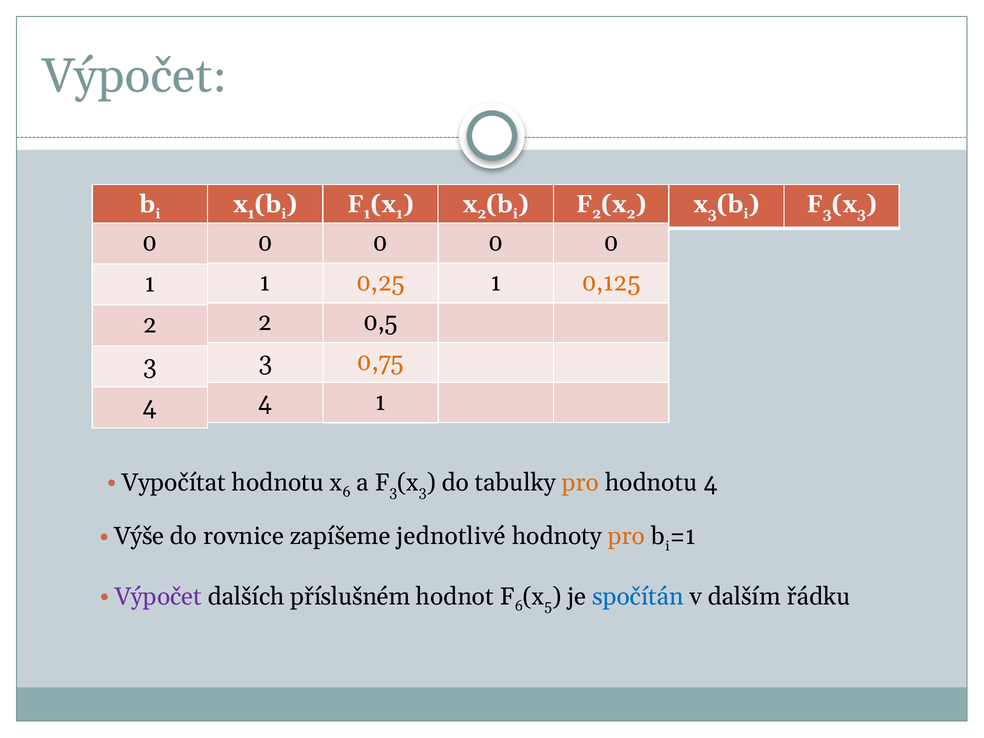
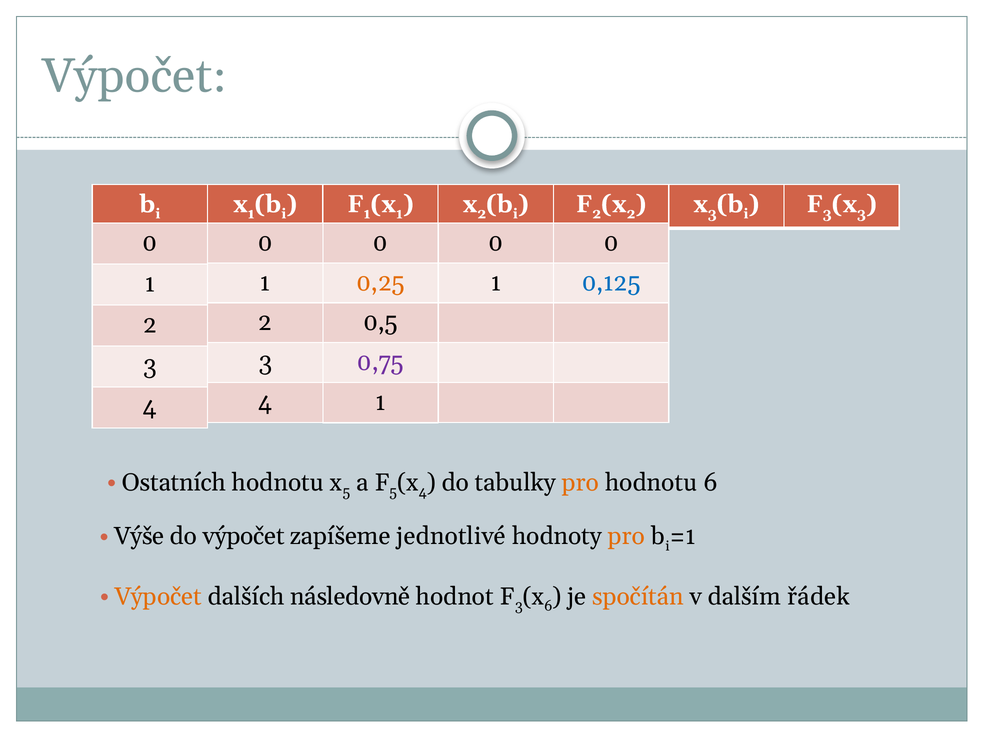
0,125 colour: orange -> blue (611, 282)
0,75 colour: orange -> purple (380, 362)
Vypočítat: Vypočítat -> Ostatních (174, 483)
6: 6 -> 5 (346, 492)
3: 3 -> 5 (393, 492)
3: 3 -> 4 (423, 492)
hodnotu 4: 4 -> 6 (710, 483)
do rovnice: rovnice -> výpočet (244, 536)
Výpočet colour: purple -> orange (158, 597)
příslušném: příslušném -> následovně (350, 597)
6: 6 -> 3 (519, 606)
5: 5 -> 6 (548, 606)
spočítán colour: blue -> orange (638, 597)
řádku: řádku -> řádek (818, 597)
